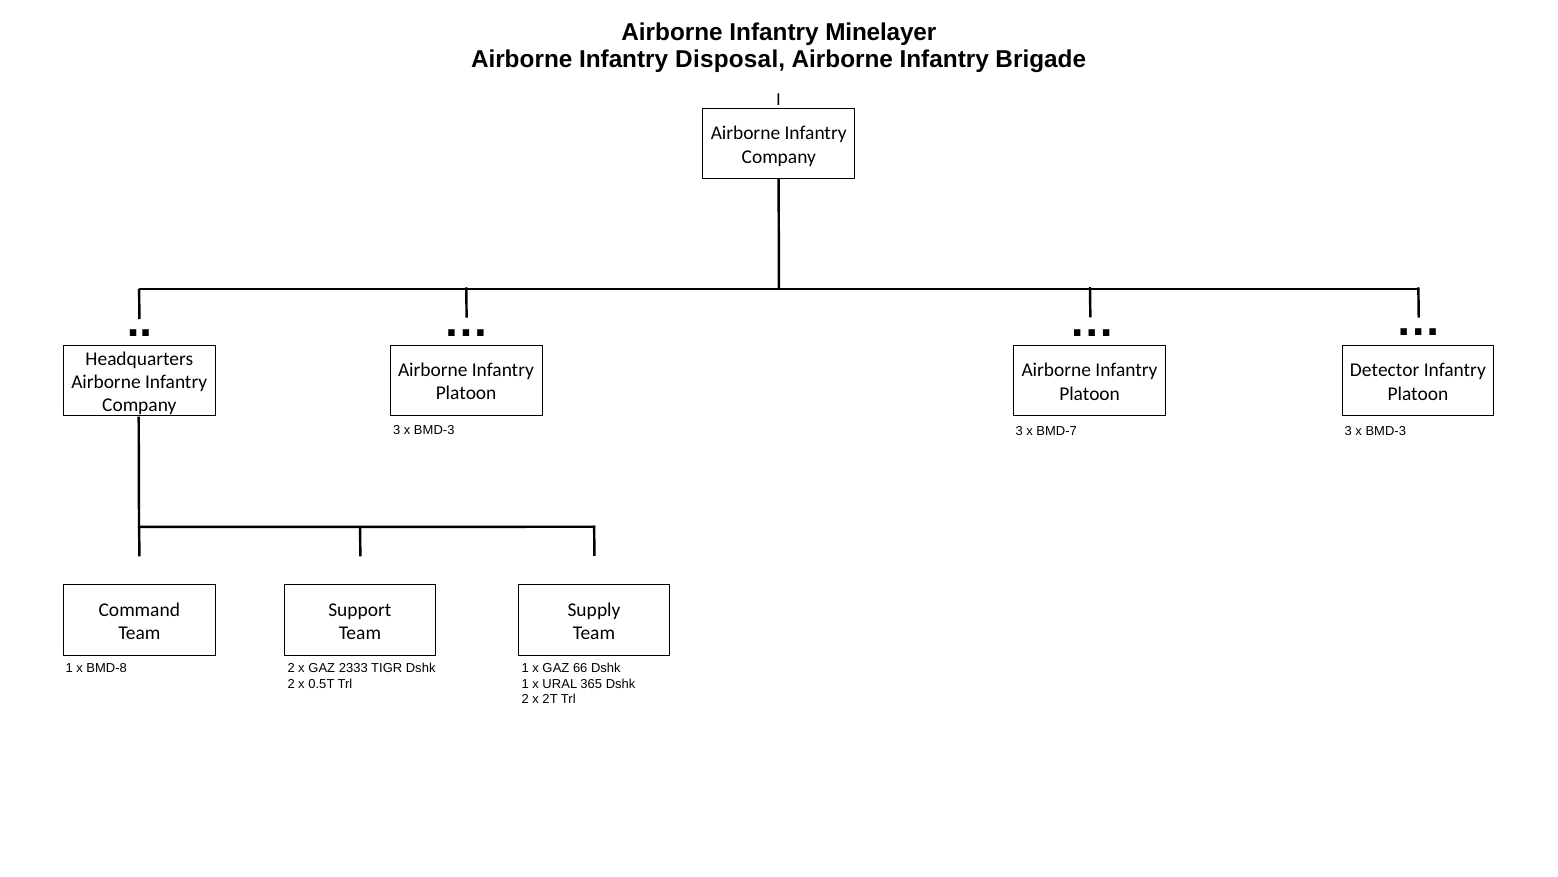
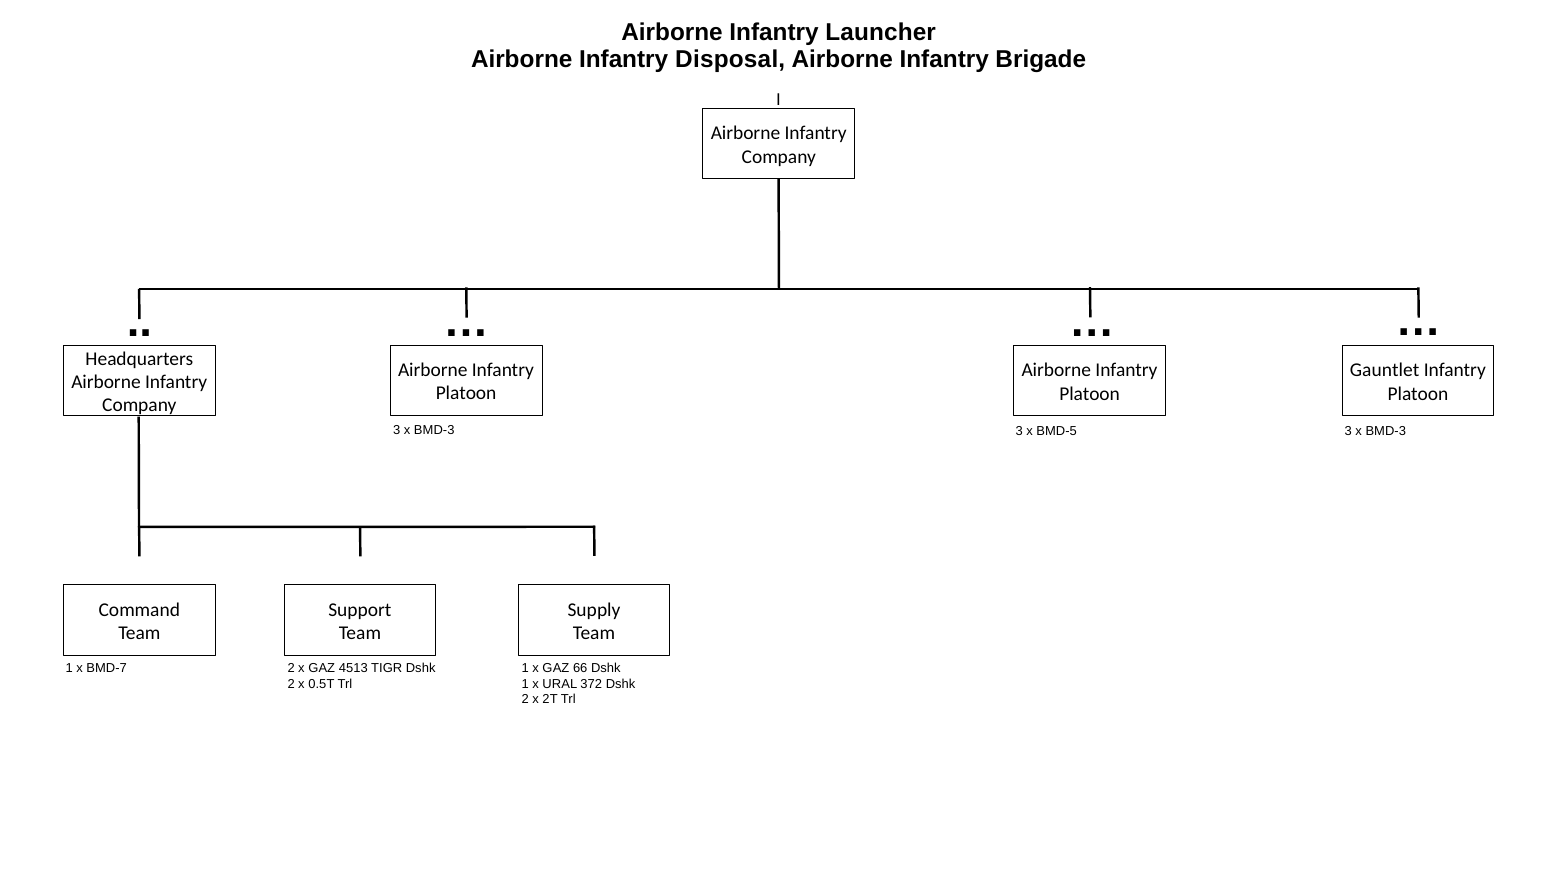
Minelayer: Minelayer -> Launcher (881, 33)
Detector: Detector -> Gauntlet (1385, 370)
BMD-7: BMD-7 -> BMD-5 (1057, 431)
BMD-8: BMD-8 -> BMD-7 (107, 668)
2333: 2333 -> 4513 (353, 668)
365: 365 -> 372 (591, 684)
